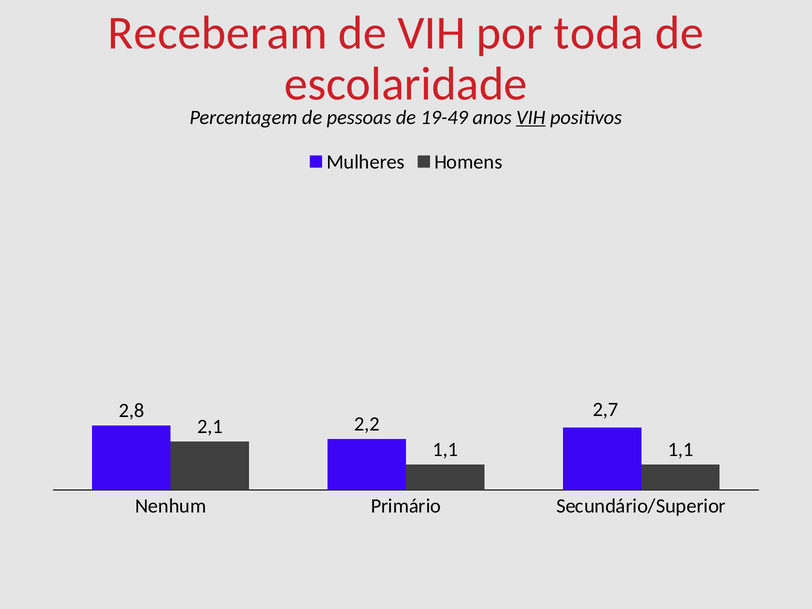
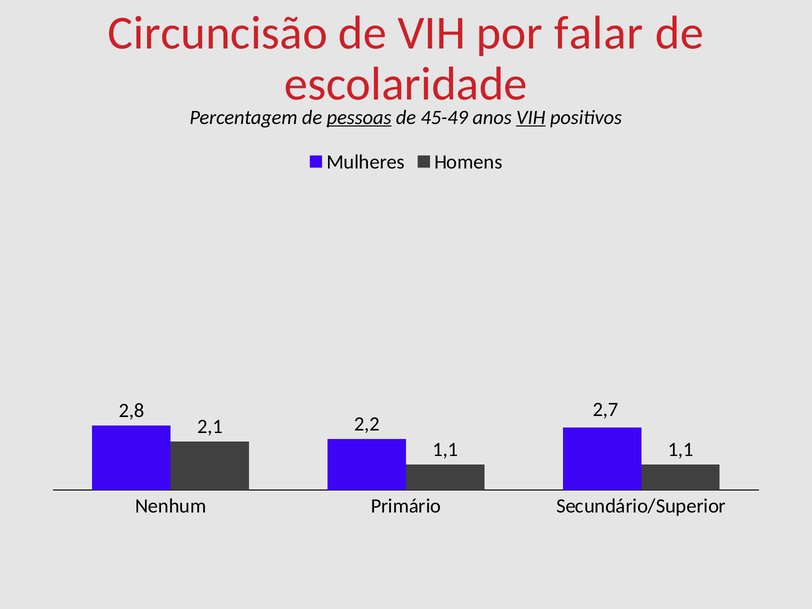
Receberam: Receberam -> Circuncisão (218, 33)
toda: toda -> falar (599, 33)
pessoas underline: none -> present (359, 117)
19-49: 19-49 -> 45-49 (444, 117)
